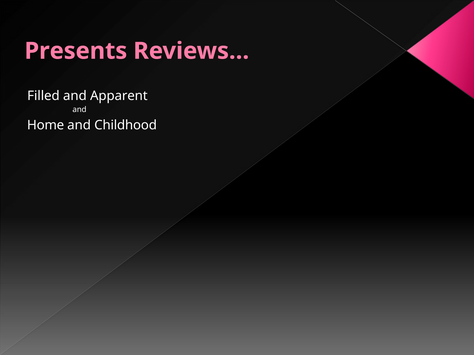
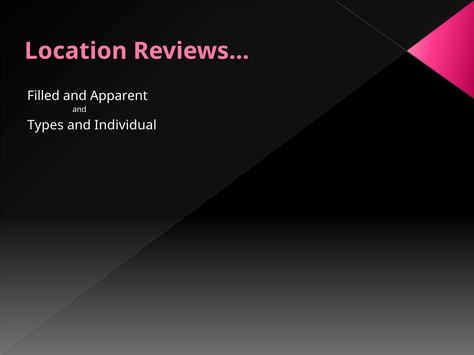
Presents: Presents -> Location (76, 51)
Home: Home -> Types (45, 125)
Childhood: Childhood -> Individual (125, 125)
